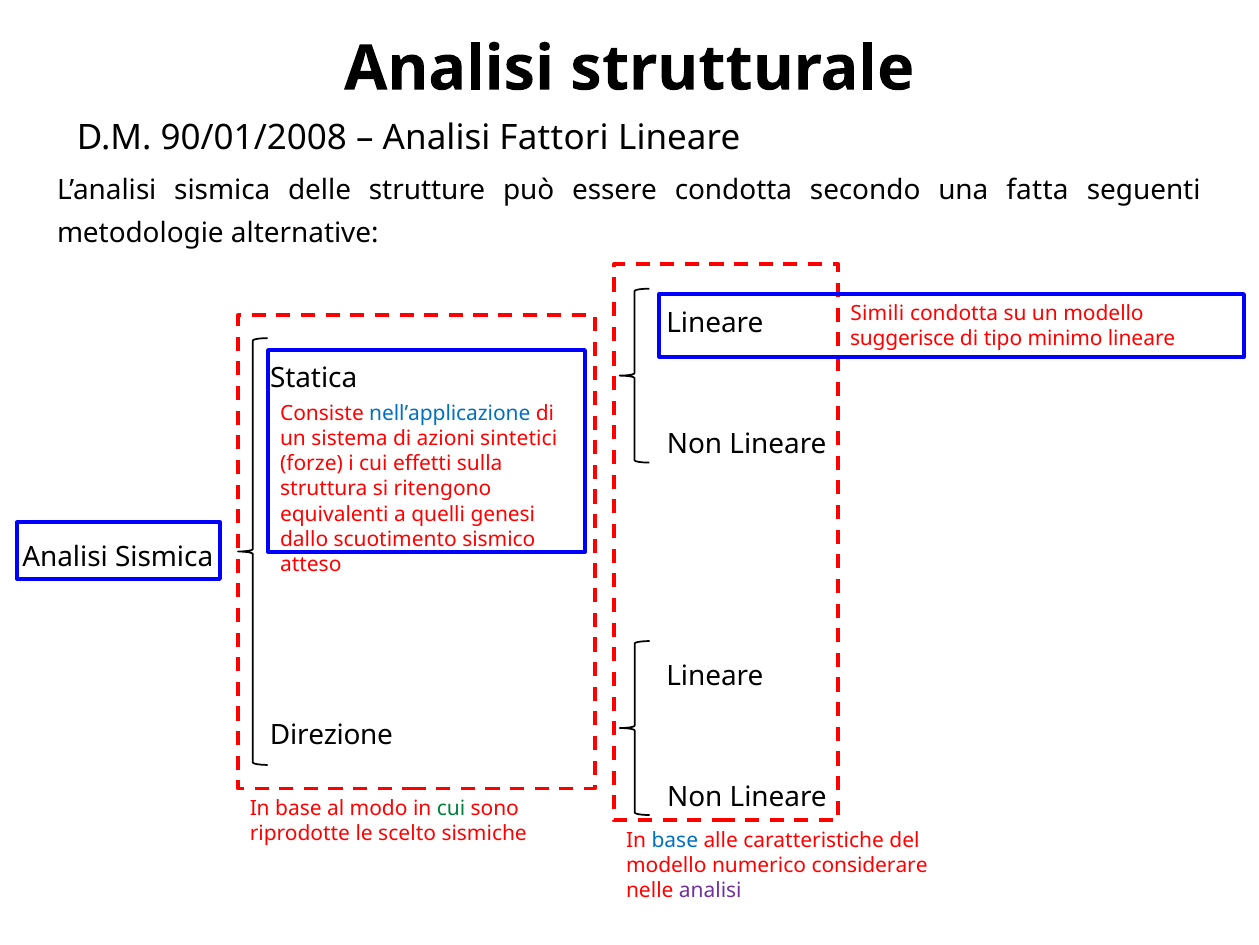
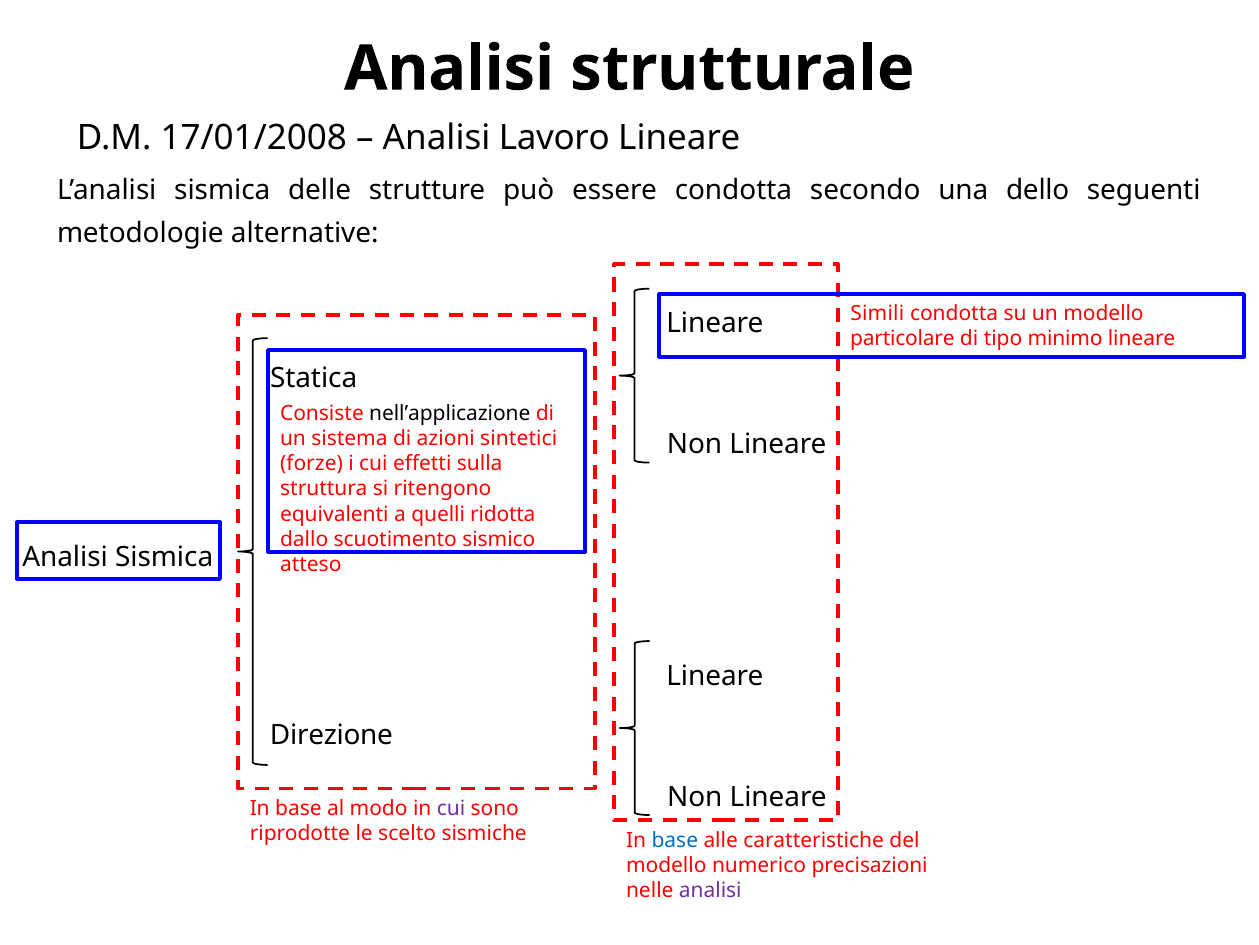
90/01/2008: 90/01/2008 -> 17/01/2008 (254, 138)
Fattori: Fattori -> Lavoro (554, 138)
fatta: fatta -> dello (1038, 190)
suggerisce: suggerisce -> particolare (902, 338)
nell’applicazione colour: blue -> black (450, 413)
genesi: genesi -> ridotta (503, 514)
cui colour: green -> purple (451, 808)
considerare: considerare -> precisazioni (870, 865)
